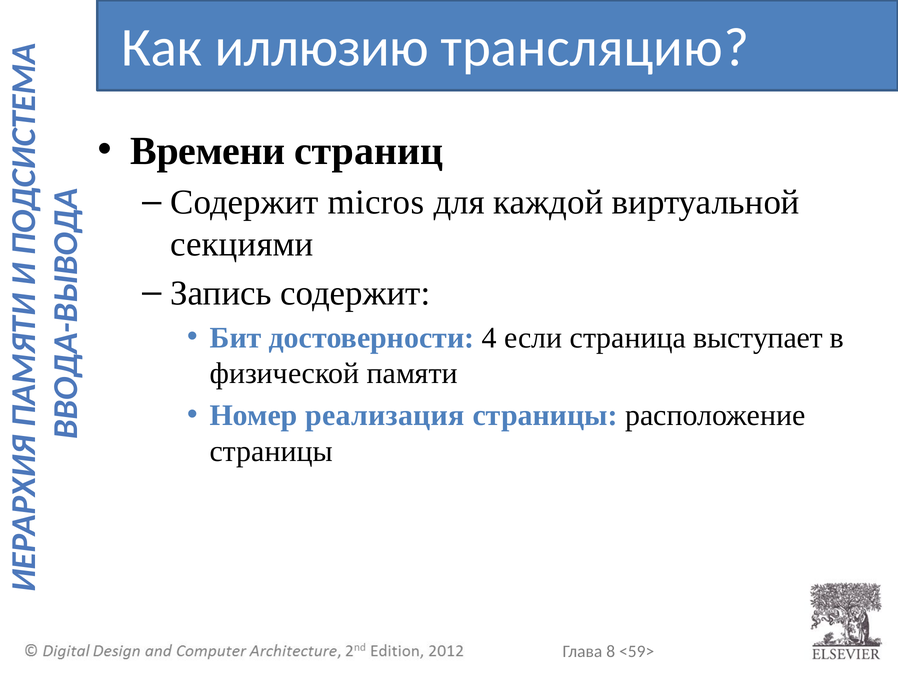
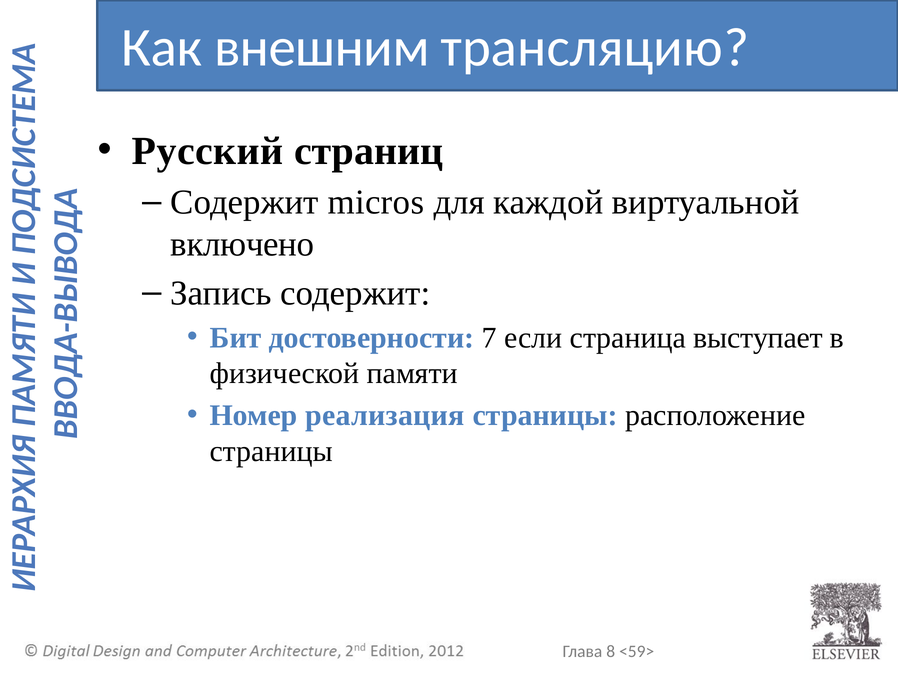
иллюзию: иллюзию -> внешним (322, 48)
Времени: Времени -> Русский (207, 151)
секциями: секциями -> включено (242, 244)
4: 4 -> 7 (489, 338)
